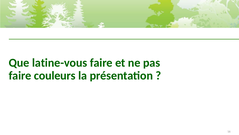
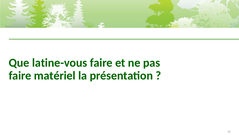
couleurs: couleurs -> matériel (55, 75)
